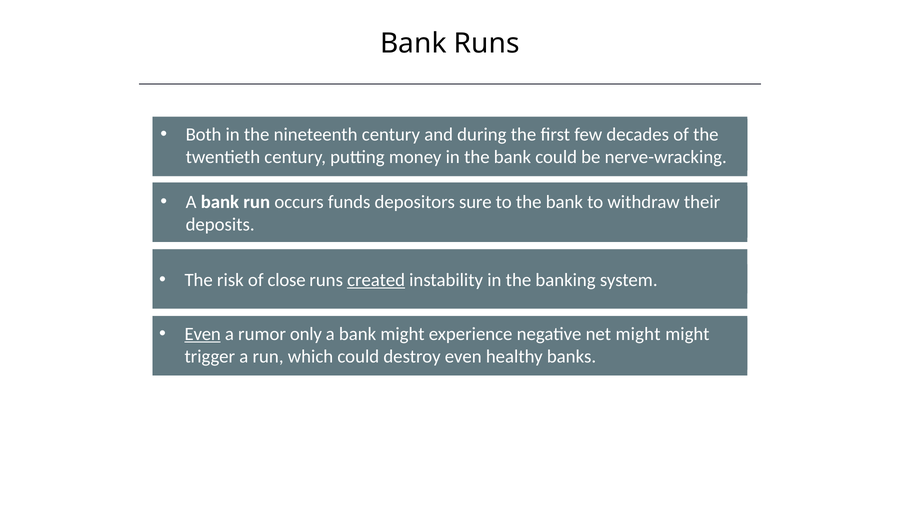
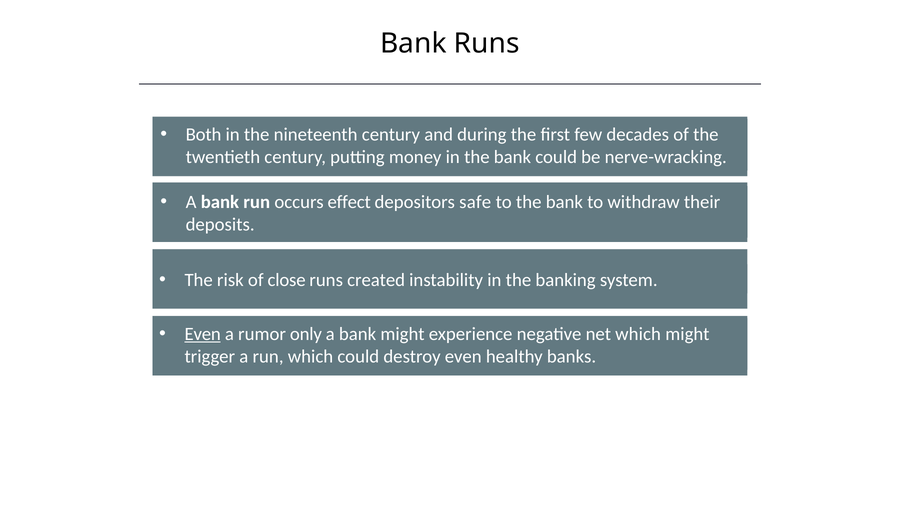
funds: funds -> effect (349, 202)
sure: sure -> safe (475, 202)
created underline: present -> none (376, 280)
net might: might -> which (638, 334)
